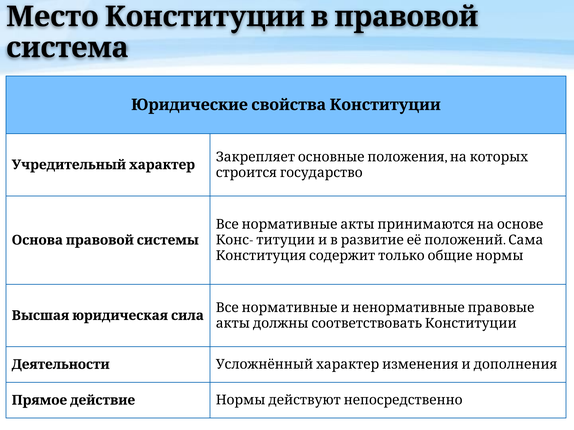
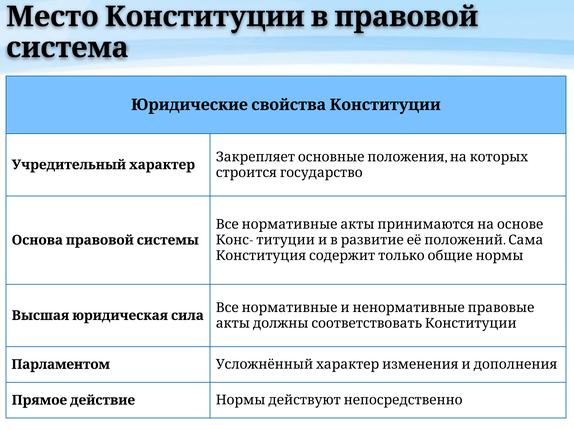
Деятельности: Деятельности -> Парламентом (61, 365)
